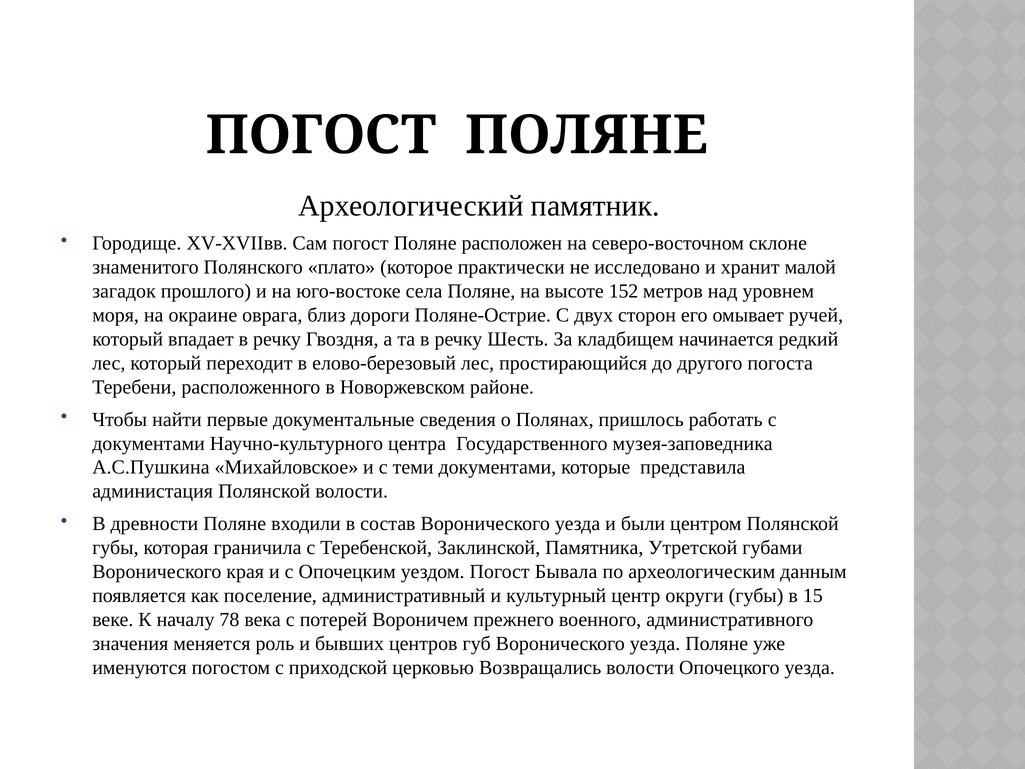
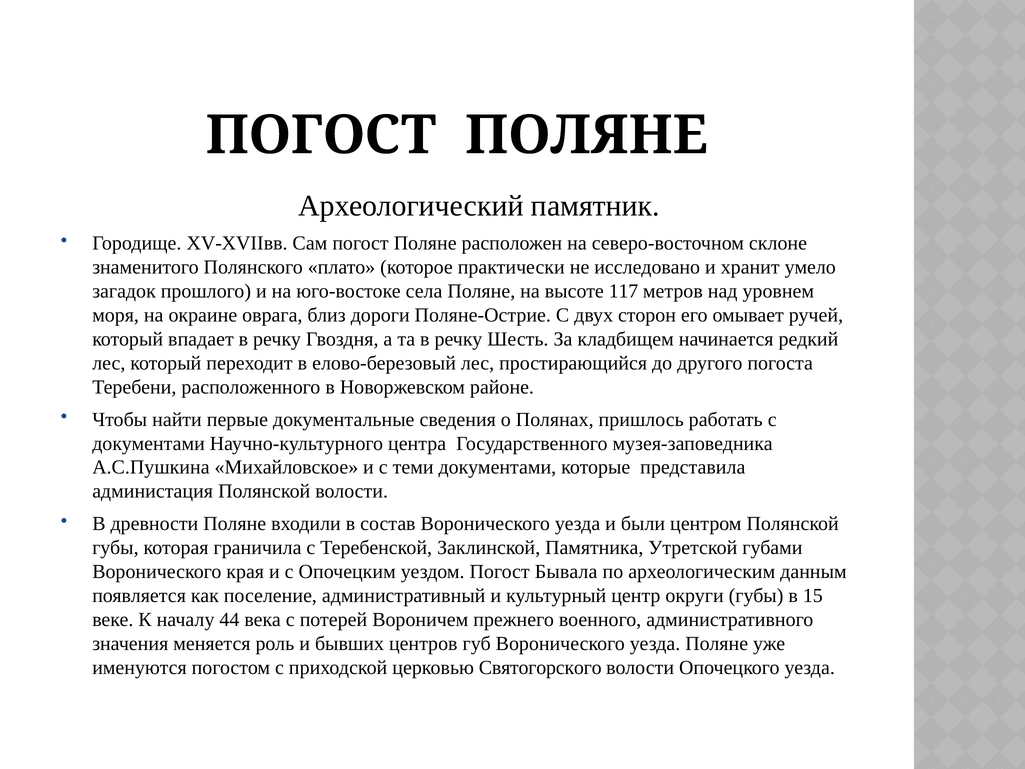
малой: малой -> умело (810, 267)
152: 152 -> 117 (624, 291)
78: 78 -> 44 (229, 619)
Возвращались: Возвращались -> Святогорского (540, 667)
